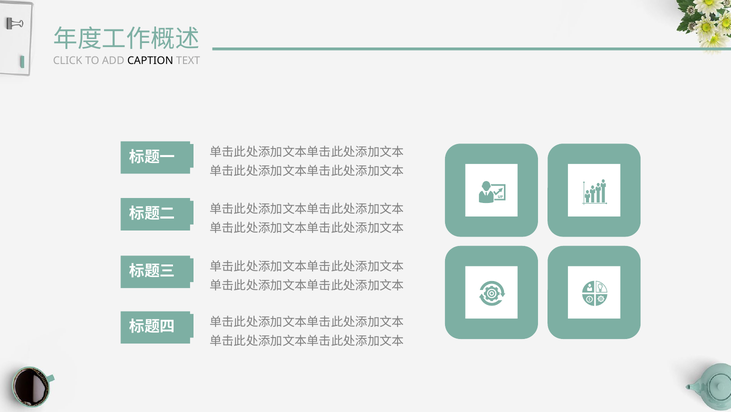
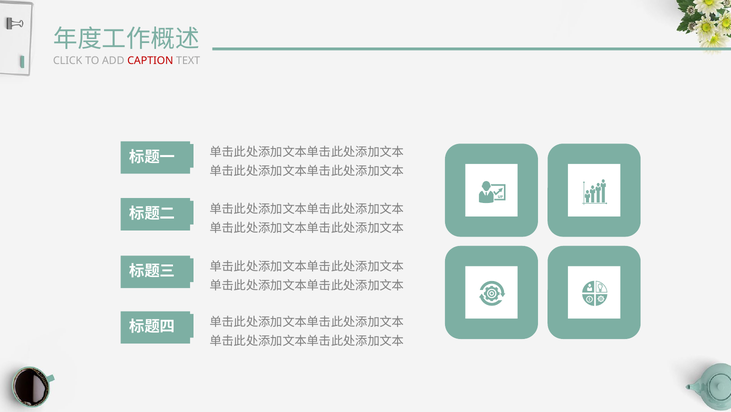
CAPTION colour: black -> red (150, 61)
